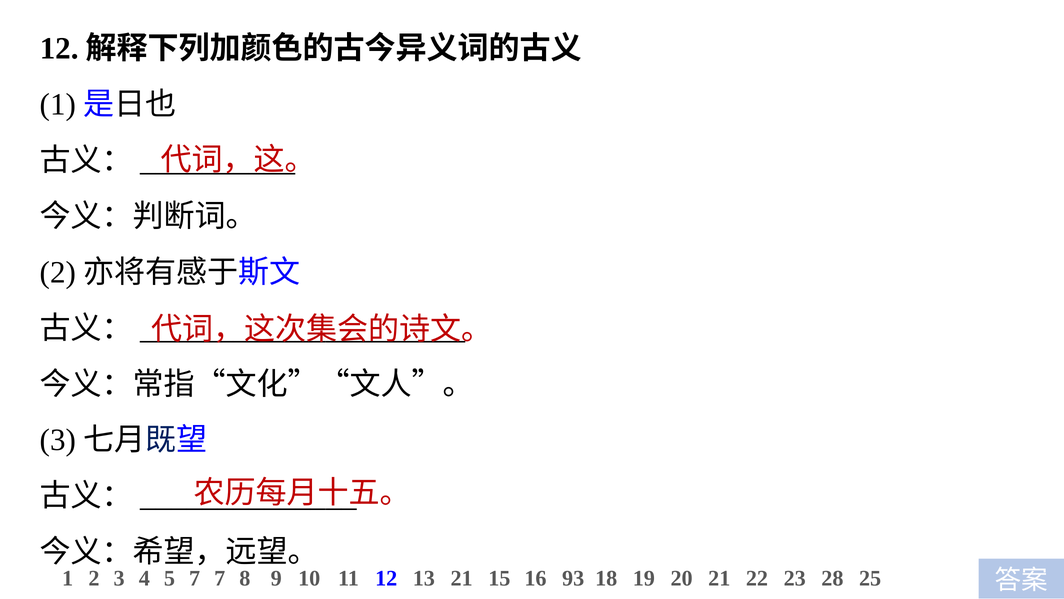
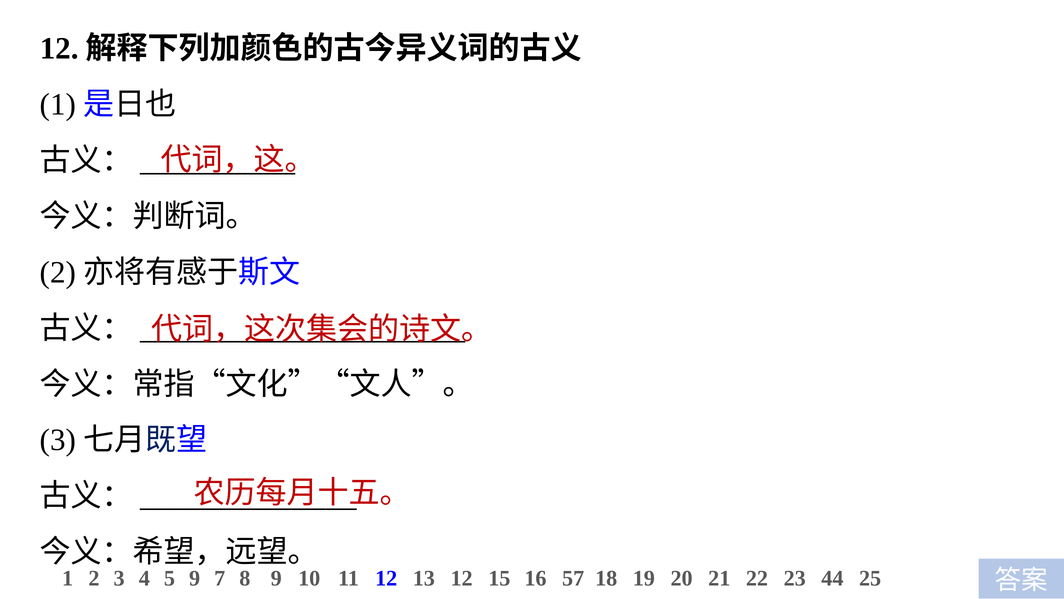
5 7: 7 -> 9 (195, 578)
13 21: 21 -> 12 (462, 578)
93: 93 -> 57 (573, 578)
28: 28 -> 44 (832, 578)
